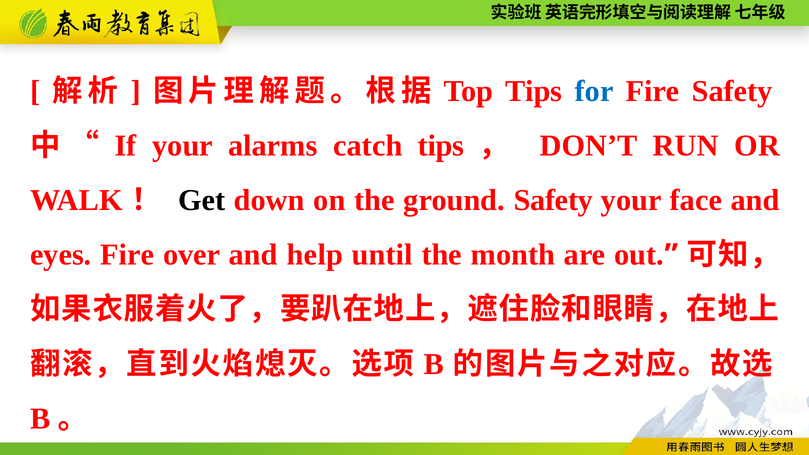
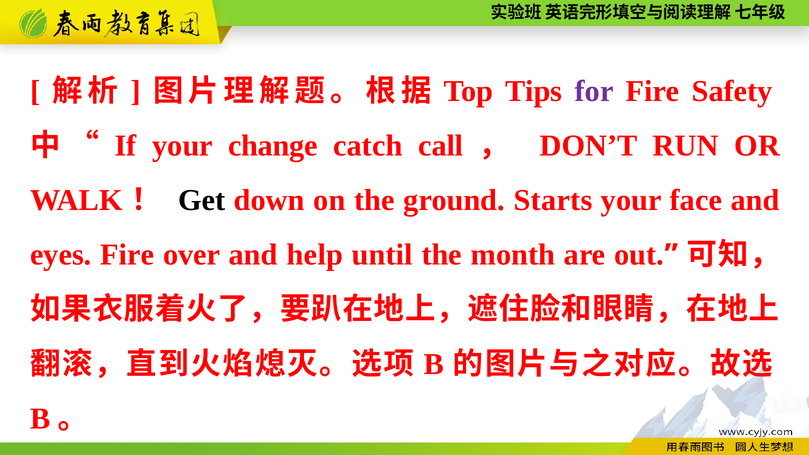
for colour: blue -> purple (594, 91)
alarms: alarms -> change (273, 146)
catch tips: tips -> call (441, 146)
ground Safety: Safety -> Starts (553, 200)
